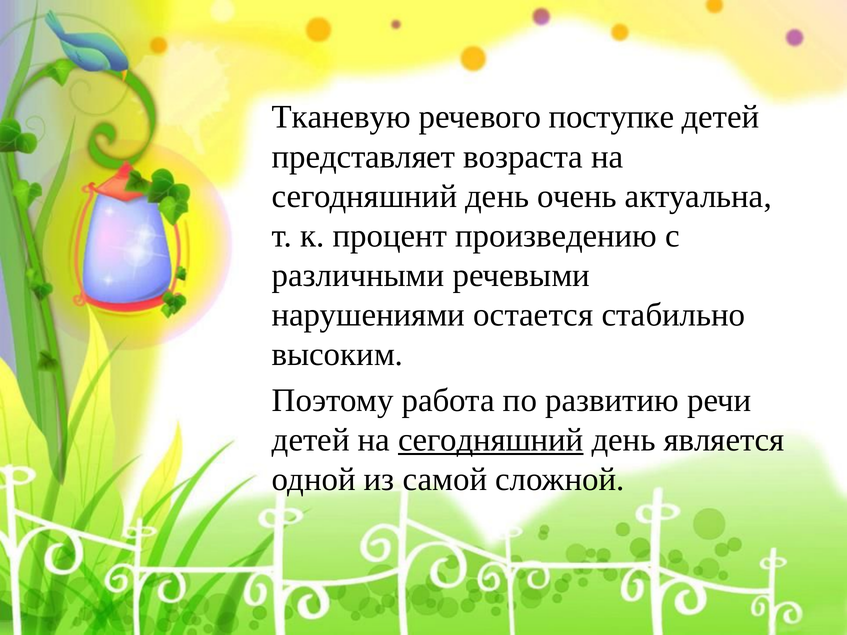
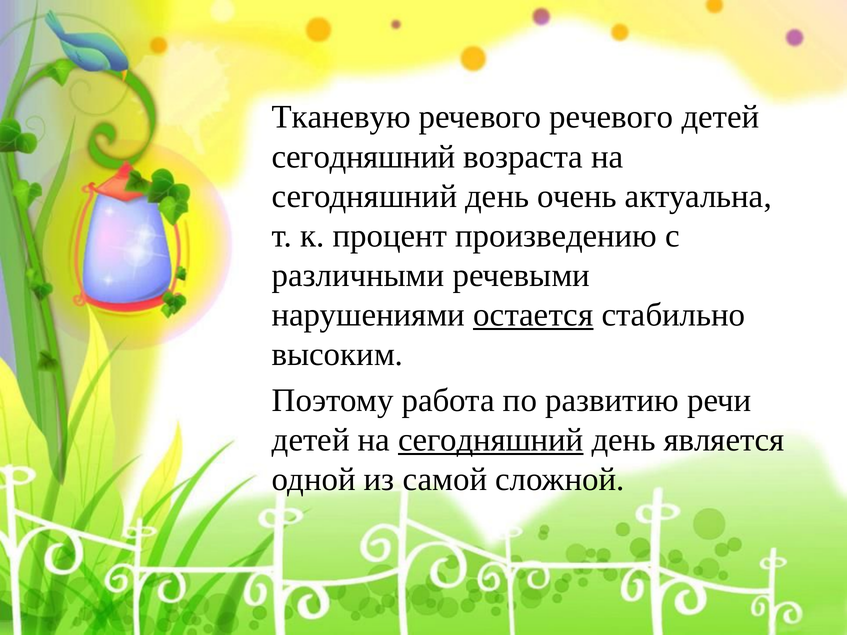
речевого поступке: поступке -> речевого (611, 117)
представляет: представляет -> сегодняшний (364, 157)
остается underline: none -> present (533, 315)
